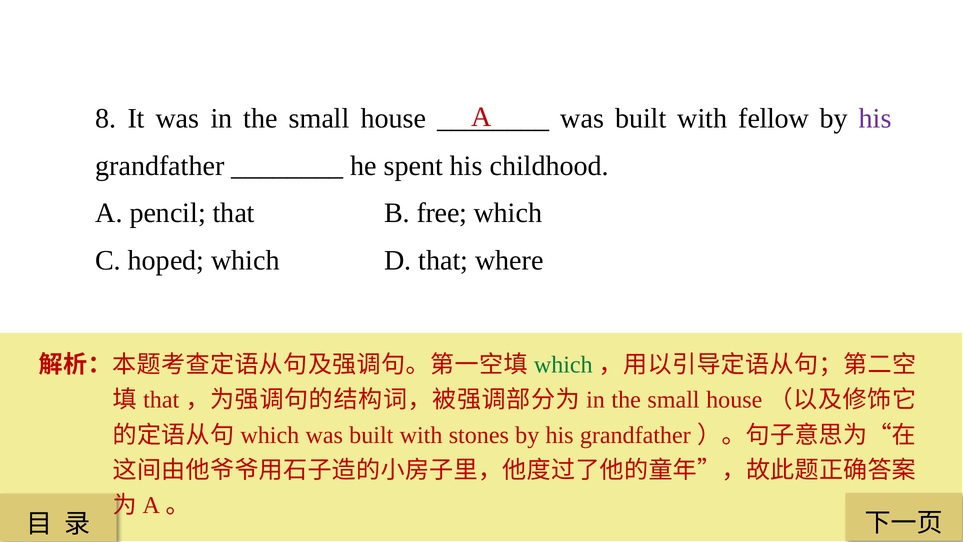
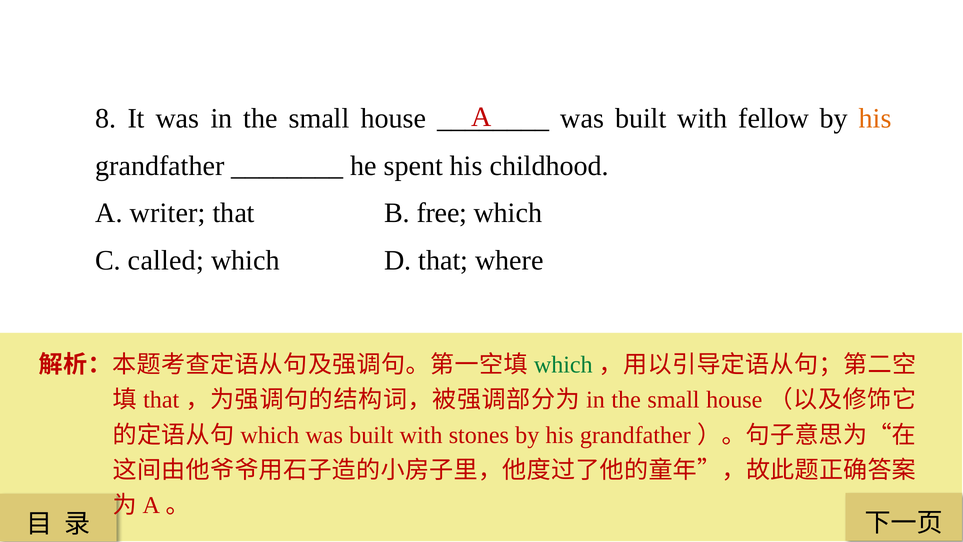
his colour: purple -> orange (875, 118)
pencil: pencil -> writer (168, 213)
hoped: hoped -> called (166, 260)
